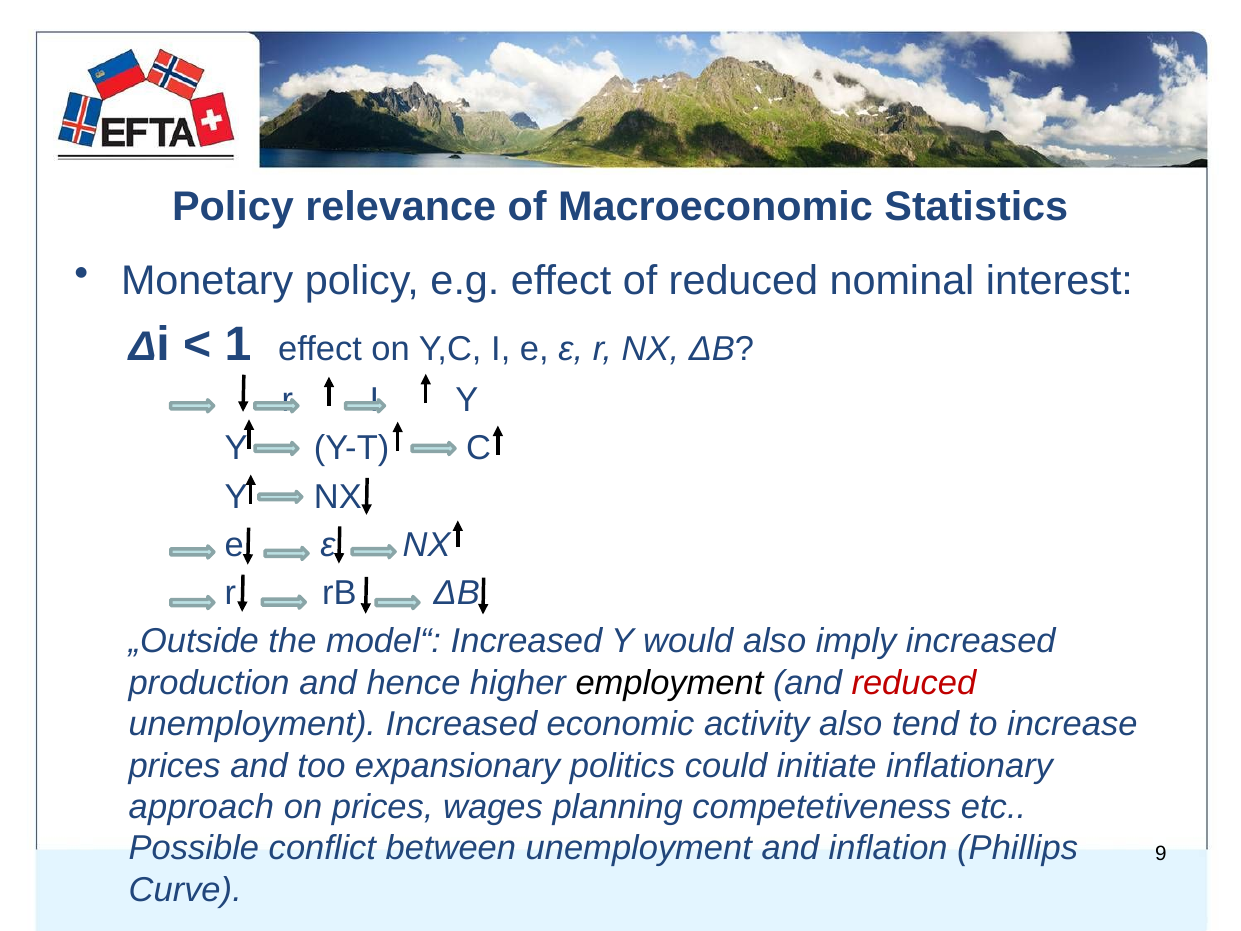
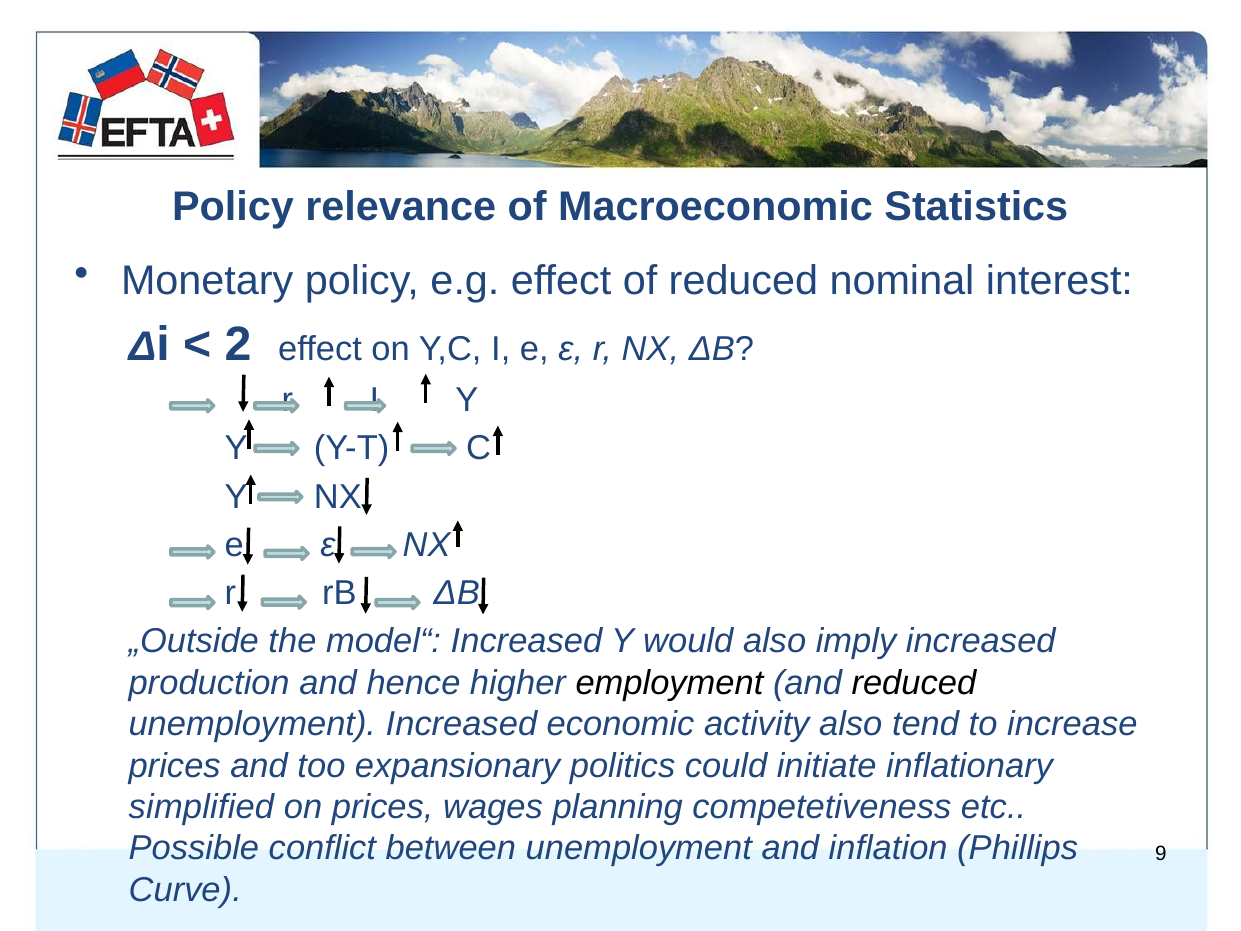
1: 1 -> 2 (238, 344)
reduced colour: red -> black (914, 683)
approach: approach -> simplified (201, 807)
